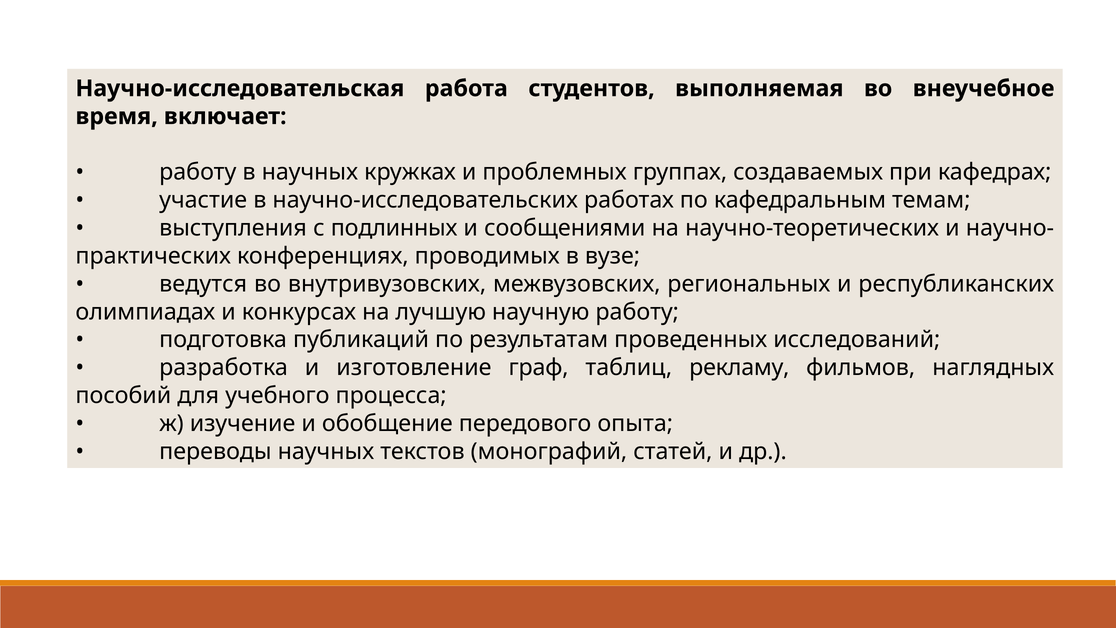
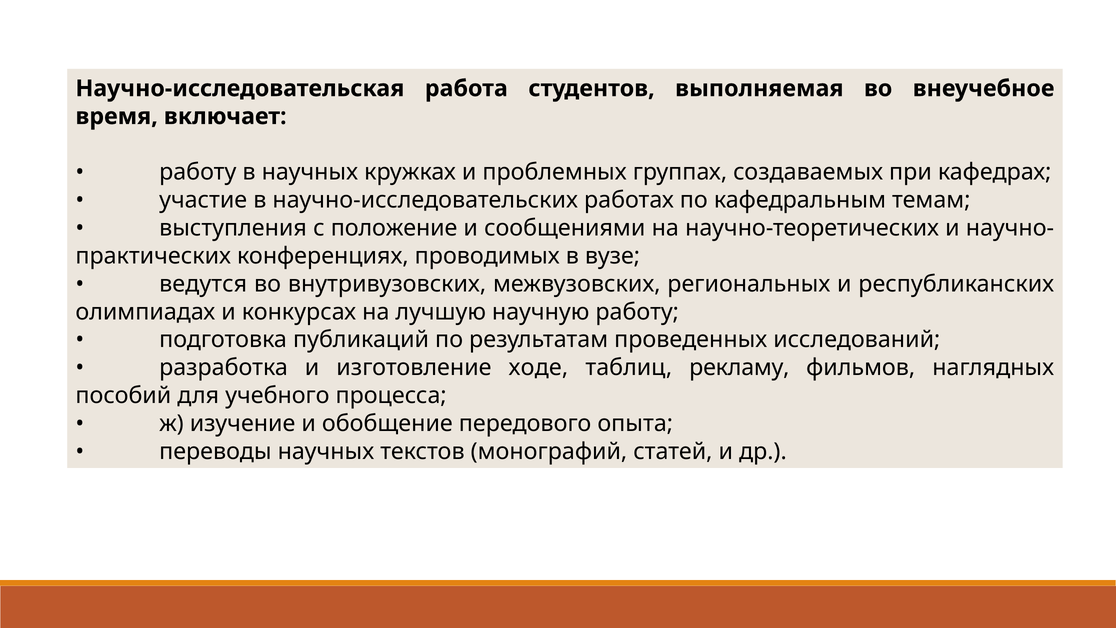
подлинных: подлинных -> положение (394, 228)
граф: граф -> ходе (538, 368)
